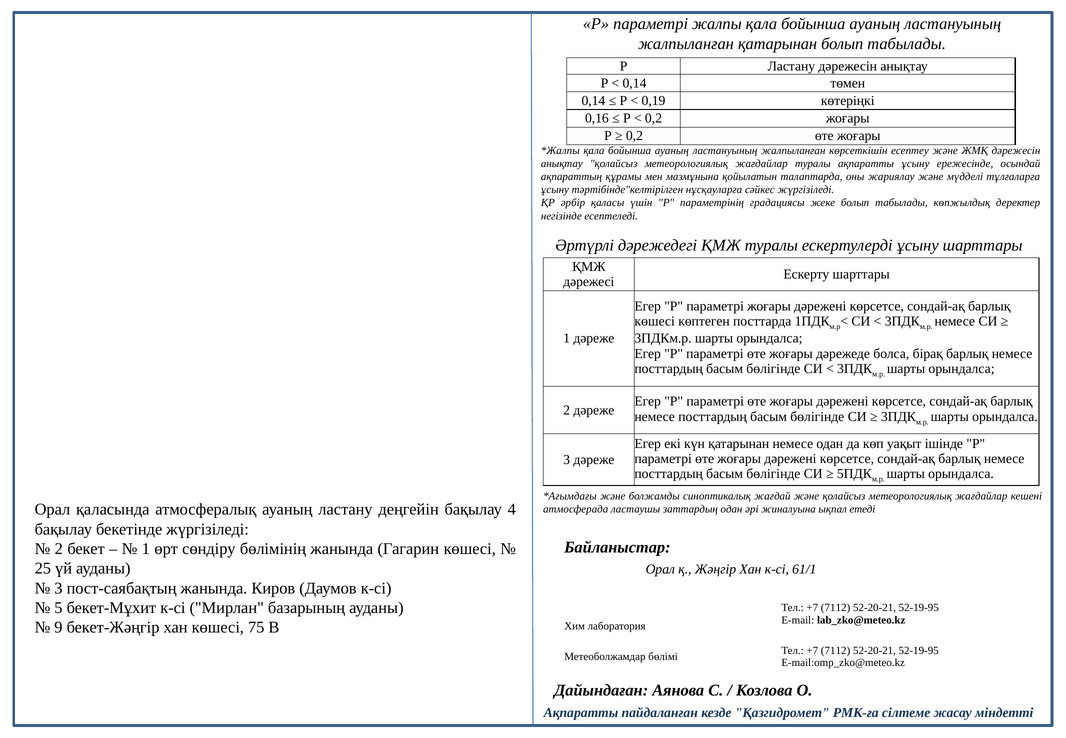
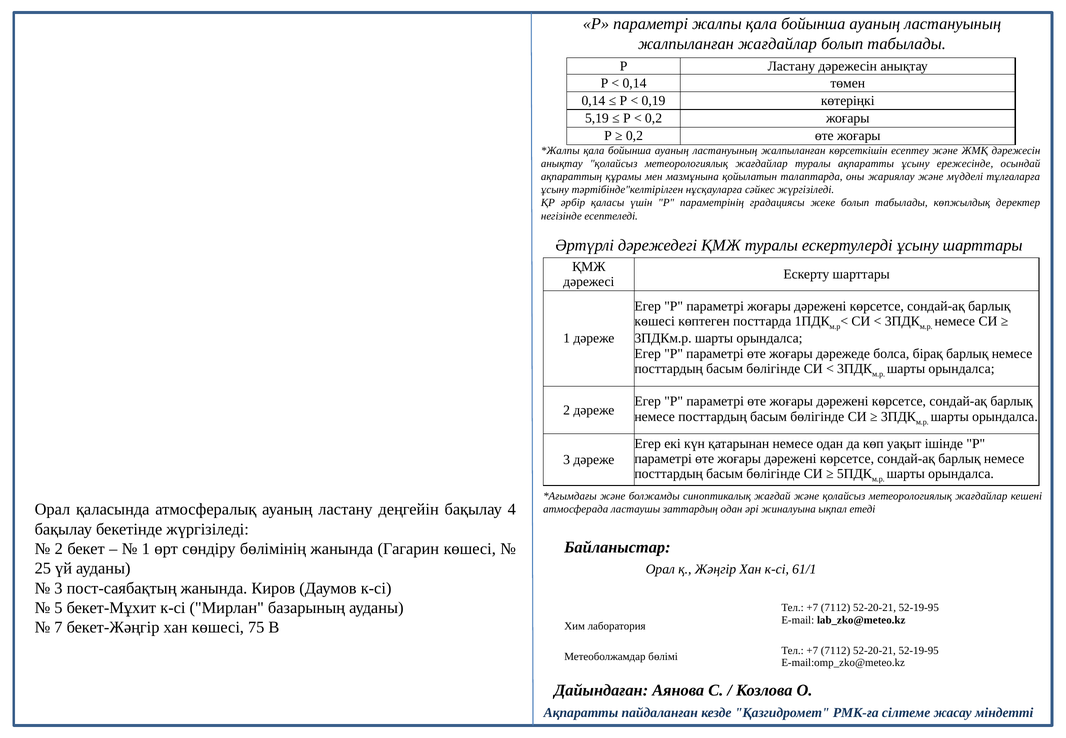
жалпыланған қатарынан: қатарынан -> жағдайлар (777, 44)
0,16: 0,16 -> 5,19 (597, 118)
9: 9 -> 7 (58, 628)
